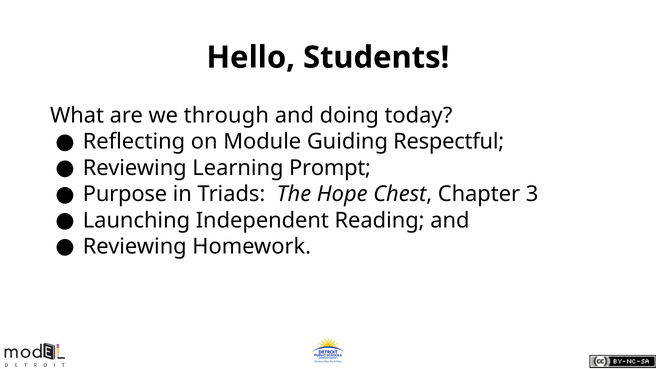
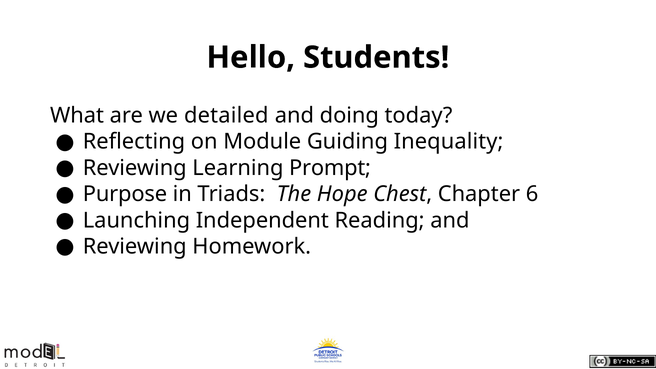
through: through -> detailed (226, 115)
Respectful: Respectful -> Inequality (449, 142)
3: 3 -> 6 (532, 194)
